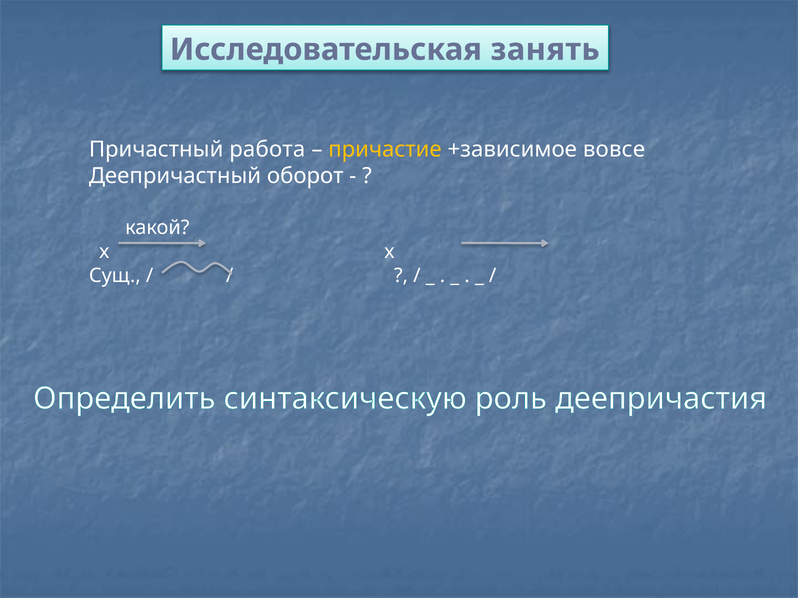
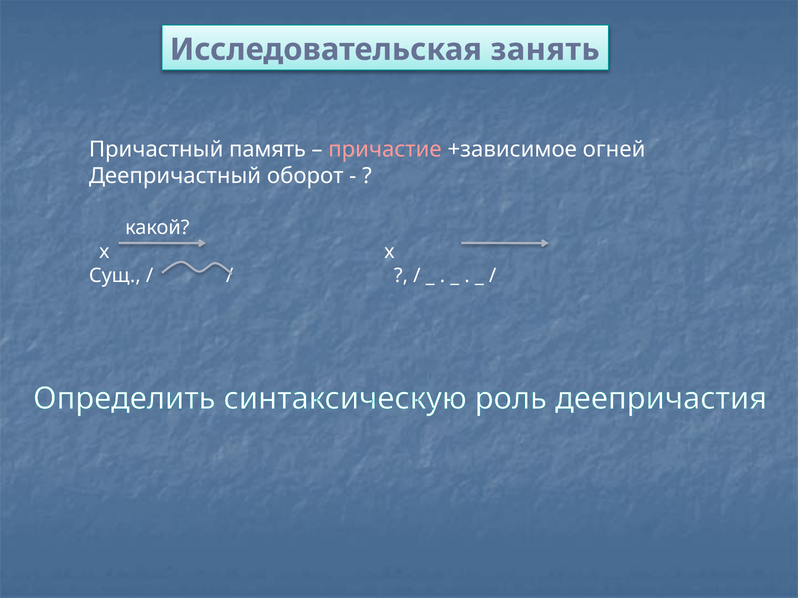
работа: работа -> память (268, 150)
причастие colour: yellow -> pink (385, 150)
вовсе: вовсе -> огней (614, 150)
